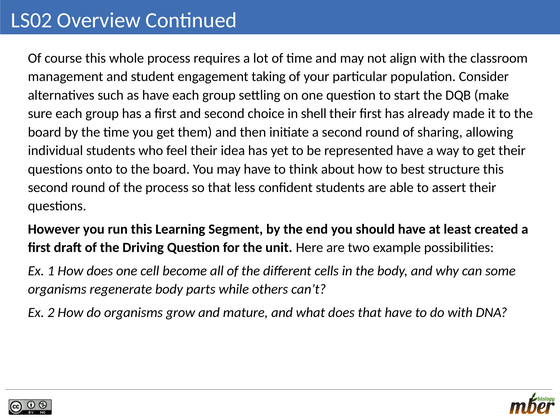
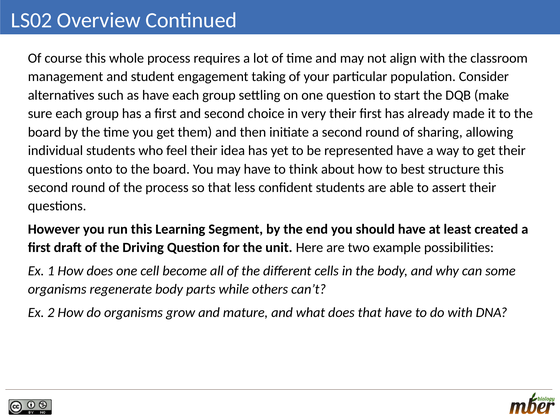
shell: shell -> very (314, 114)
